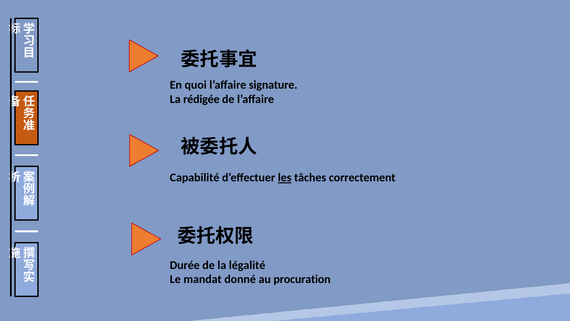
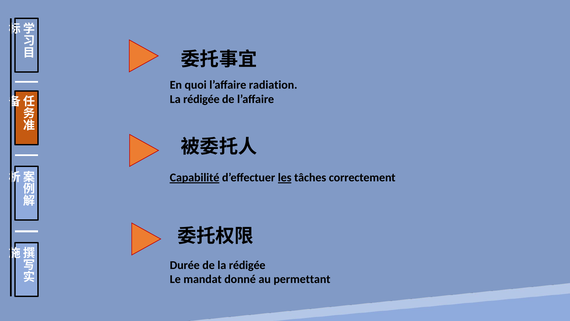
signature: signature -> radiation (273, 85)
Capabilité underline: none -> present (195, 178)
de la légalité: légalité -> rédigée (247, 265)
procuration: procuration -> permettant (302, 279)
